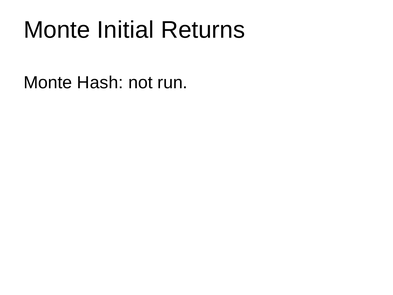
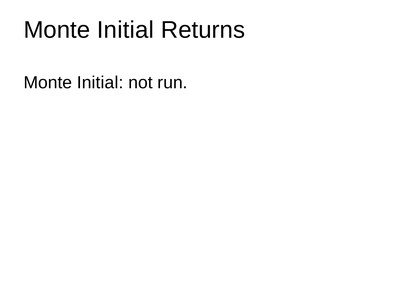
Hash: Hash -> Initial (100, 82)
